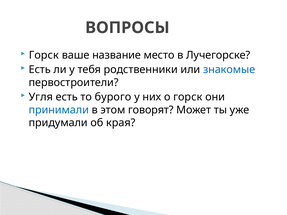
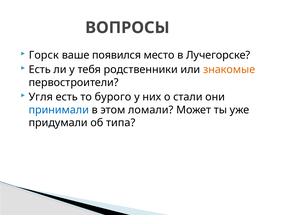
название: название -> появился (117, 55)
знакомые colour: blue -> orange (229, 70)
о горск: горск -> стали (188, 97)
говорят: говорят -> ломали (151, 110)
края: края -> типа (121, 123)
